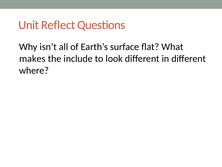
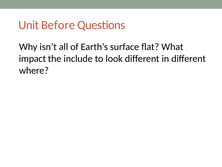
Reflect: Reflect -> Before (58, 25)
makes: makes -> impact (32, 58)
